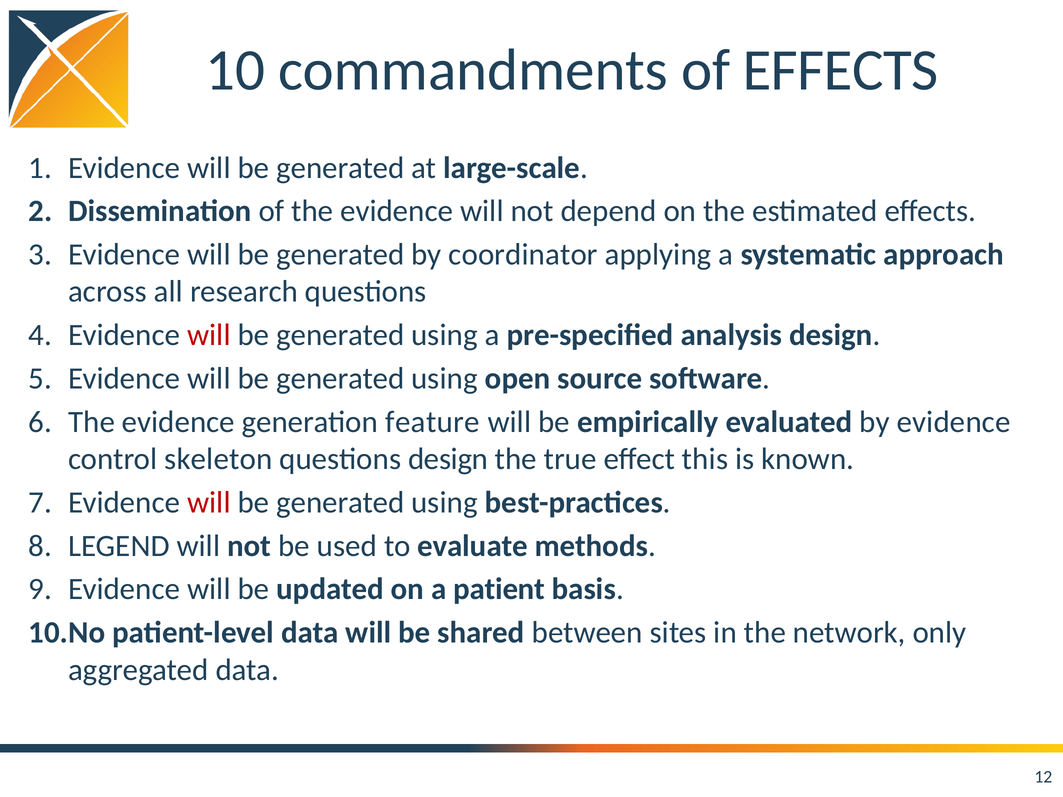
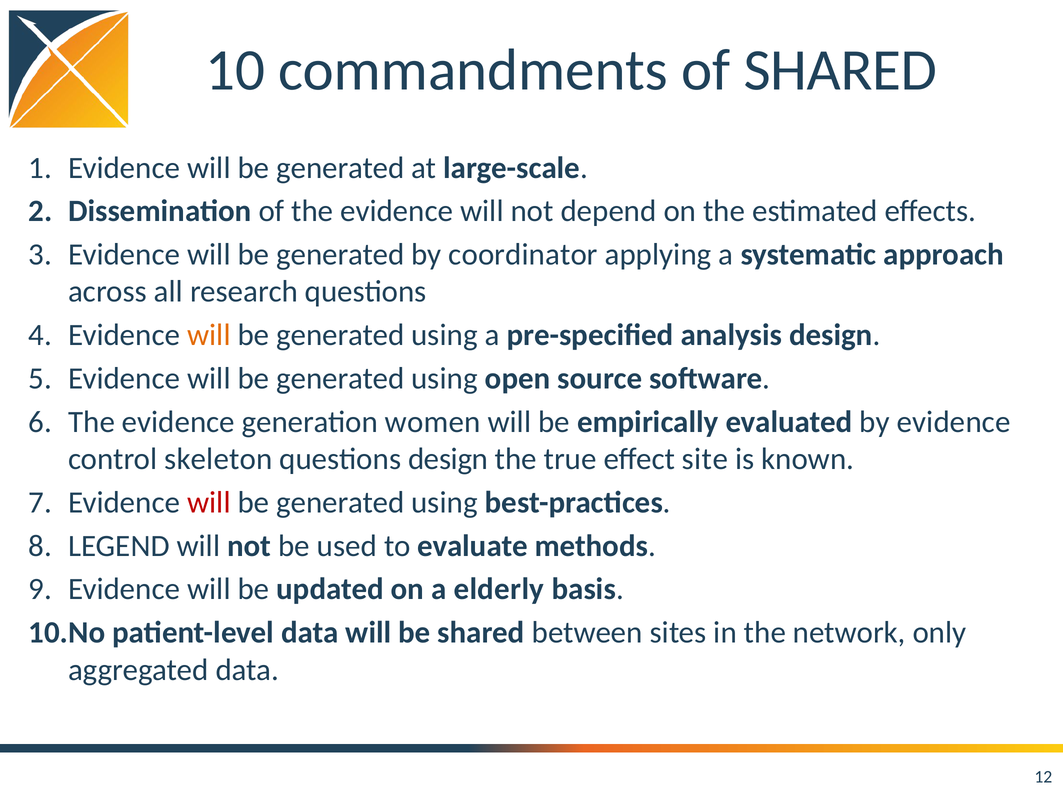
of EFFECTS: EFFECTS -> SHARED (840, 71)
will colour: red -> orange (209, 335)
feature: feature -> women (433, 422)
this: this -> site (705, 459)
patient: patient -> elderly (499, 589)
